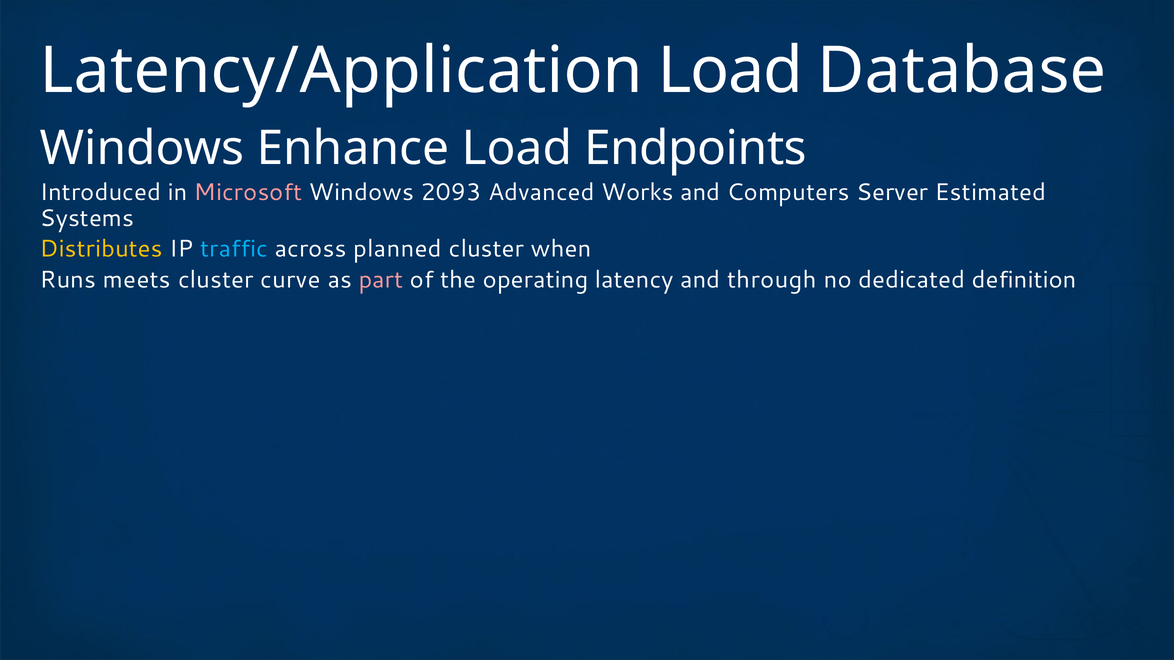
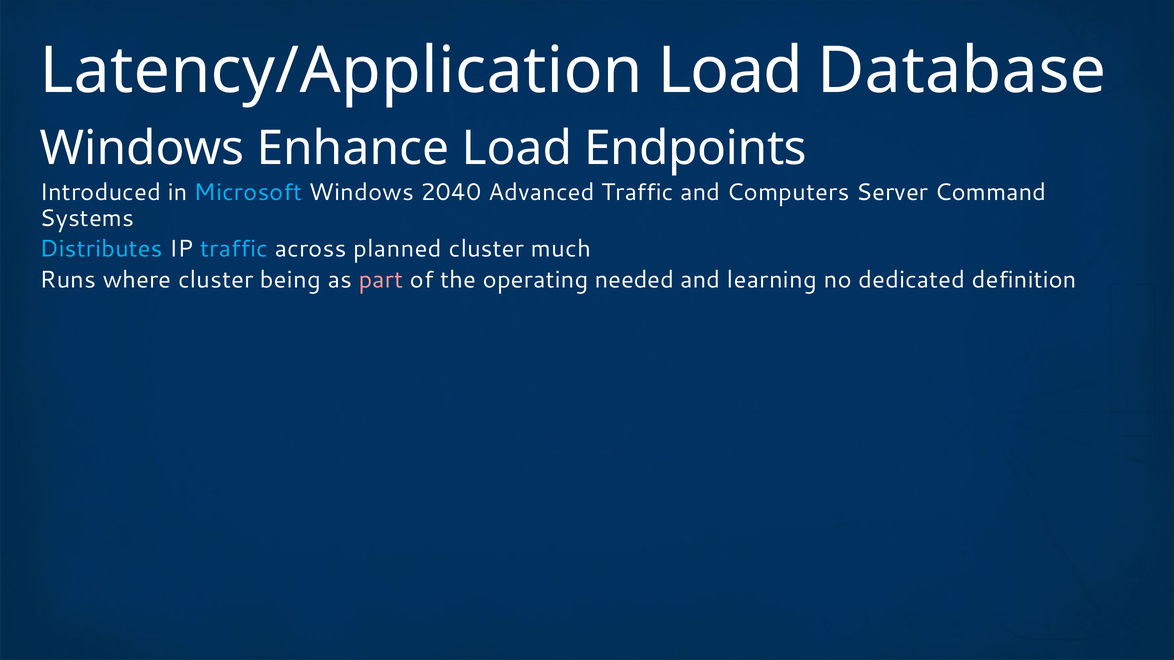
Microsoft colour: pink -> light blue (248, 193)
2093: 2093 -> 2040 (451, 193)
Advanced Works: Works -> Traffic (637, 193)
Estimated: Estimated -> Command (991, 193)
Distributes colour: yellow -> light blue (101, 249)
when: when -> much (561, 249)
meets: meets -> where (137, 280)
curve: curve -> being (290, 280)
latency: latency -> needed (634, 280)
through: through -> learning (772, 280)
